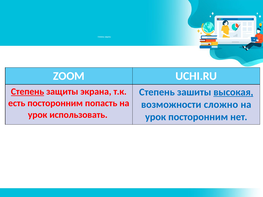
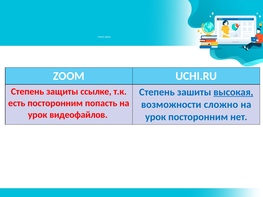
Степень underline: present -> none (28, 92)
экрана: экрана -> ссылке (96, 92)
использовать: использовать -> видеофайлов (79, 115)
